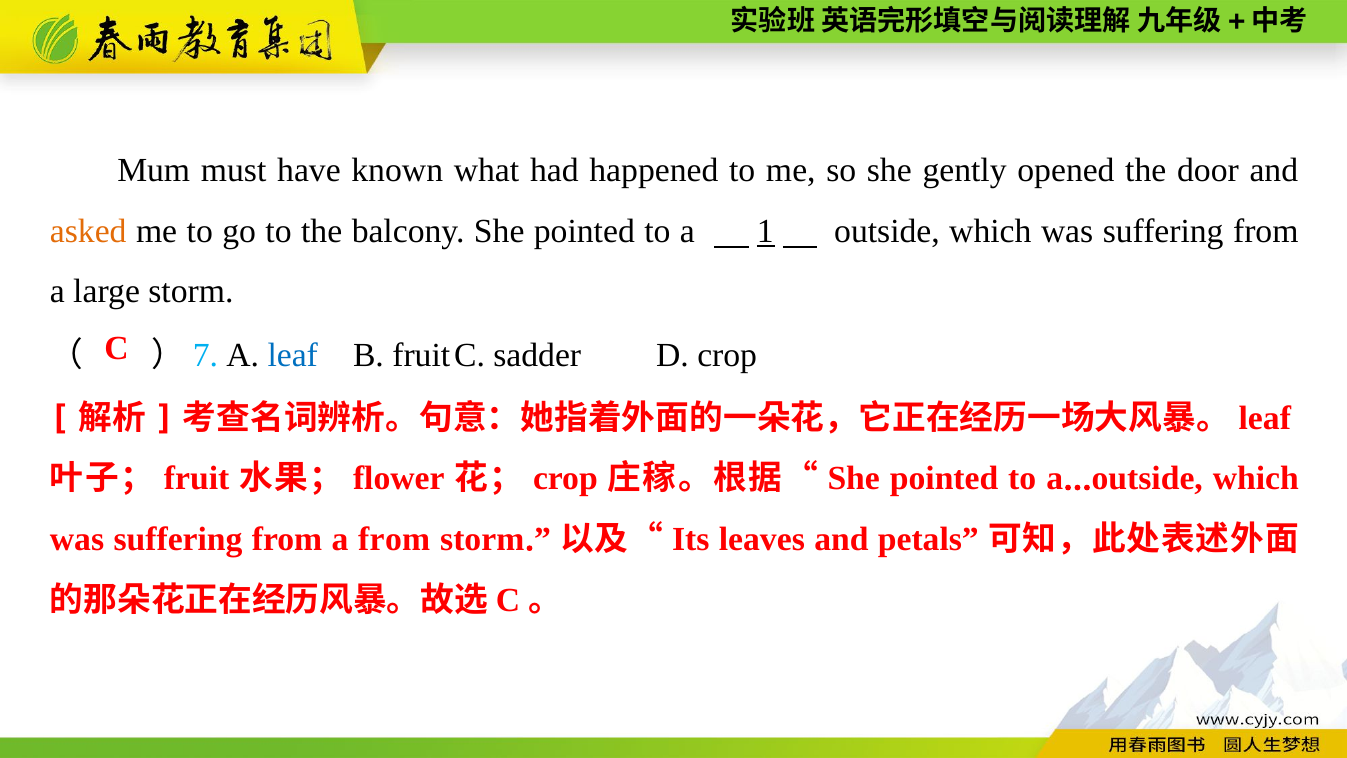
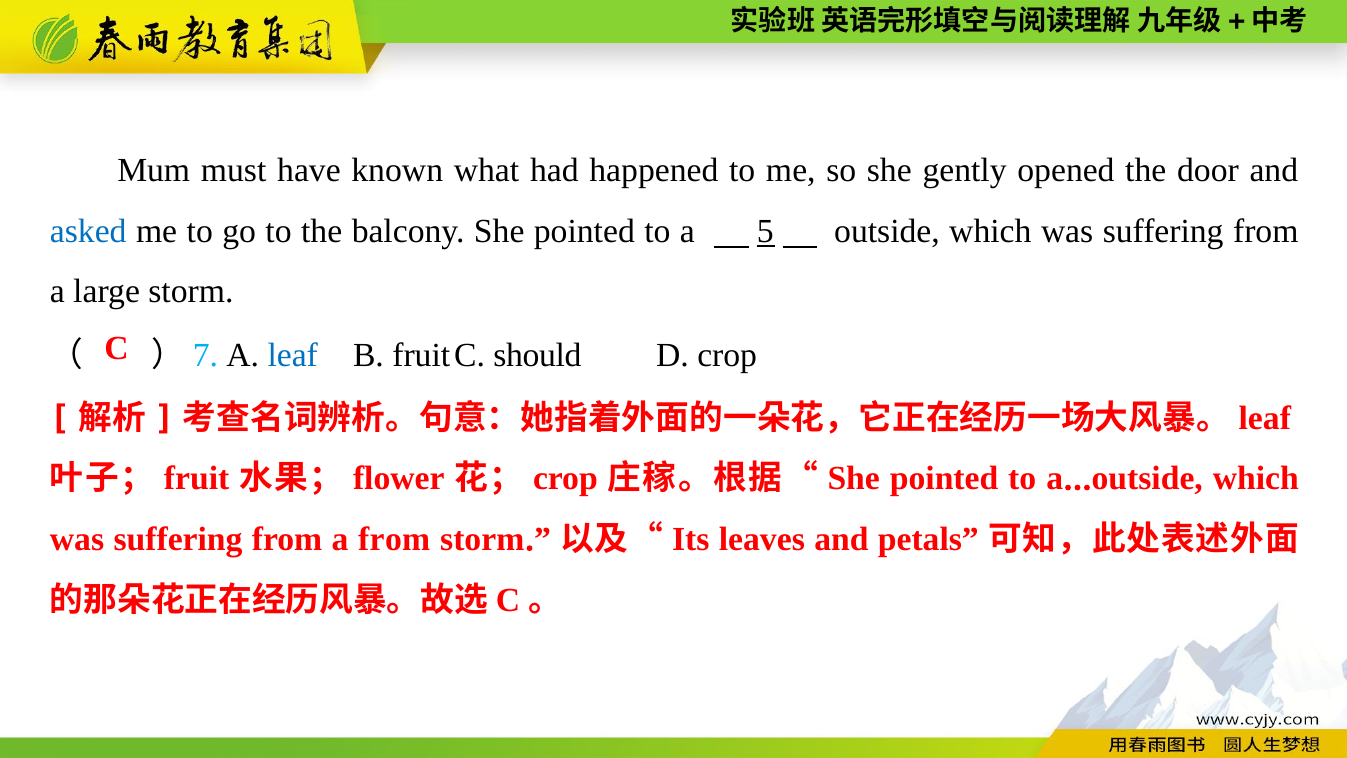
asked colour: orange -> blue (88, 231)
1: 1 -> 5 (765, 231)
sadder: sadder -> should (537, 355)
